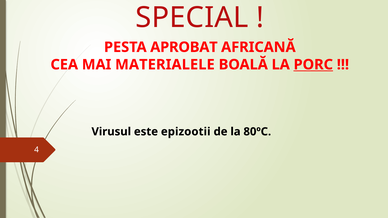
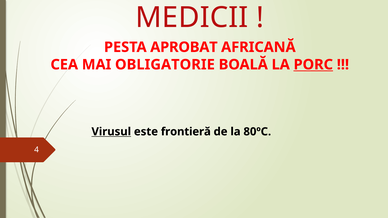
SPECIAL: SPECIAL -> MEDICII (192, 18)
MATERIALELE: MATERIALELE -> OBLIGATORIE (165, 65)
Virusul underline: none -> present (111, 132)
epizootii: epizootii -> frontieră (186, 132)
